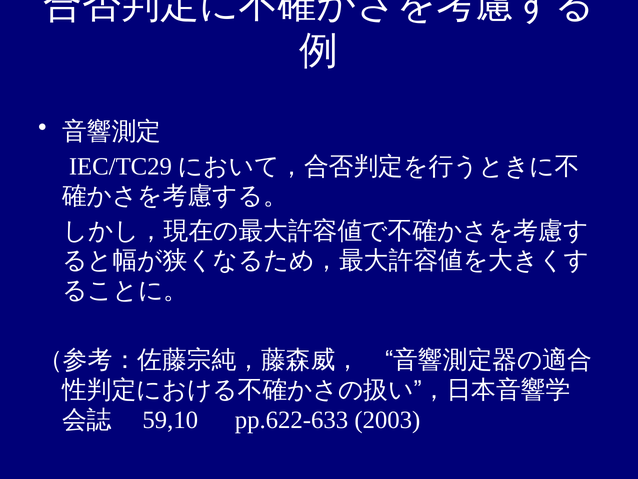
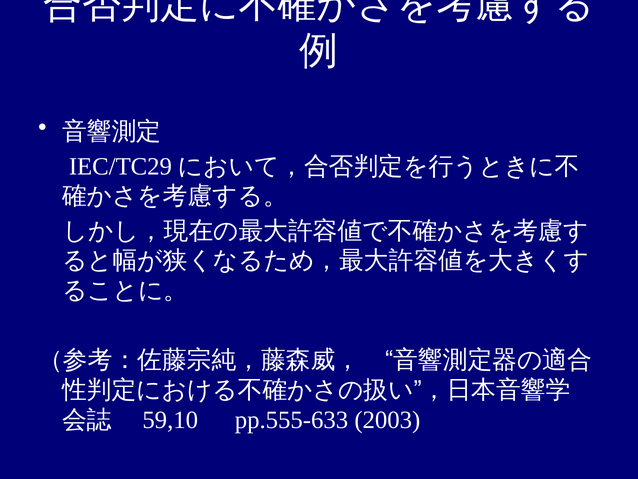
pp.622-633: pp.622-633 -> pp.555-633 (292, 419)
